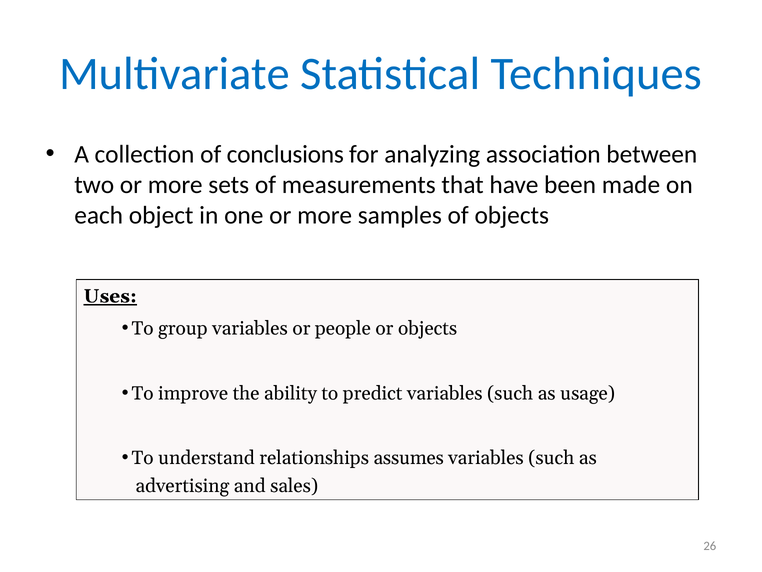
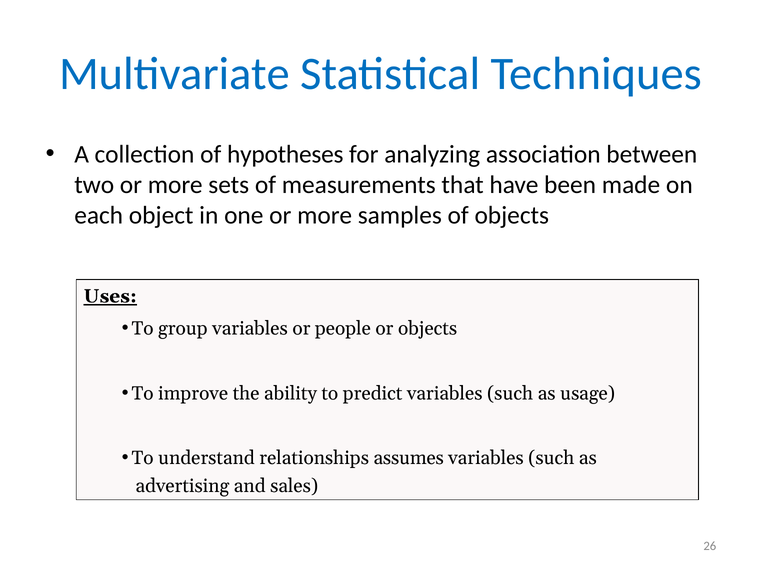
conclusions: conclusions -> hypotheses (285, 154)
